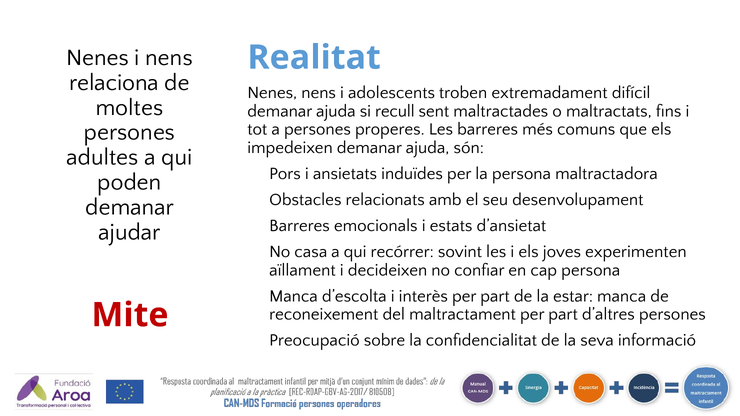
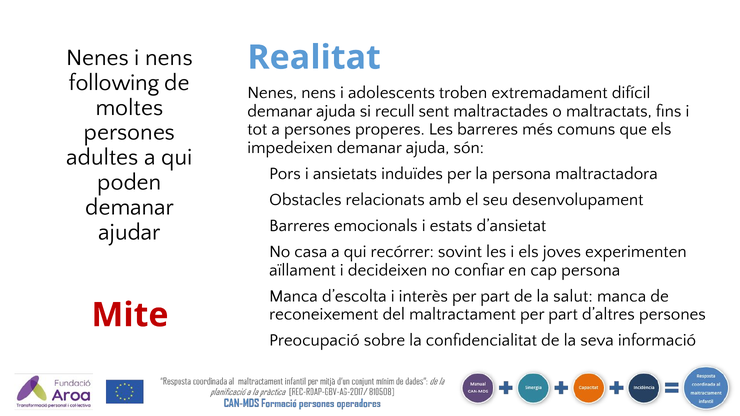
relaciona: relaciona -> following (114, 83)
estar: estar -> salut (573, 296)
